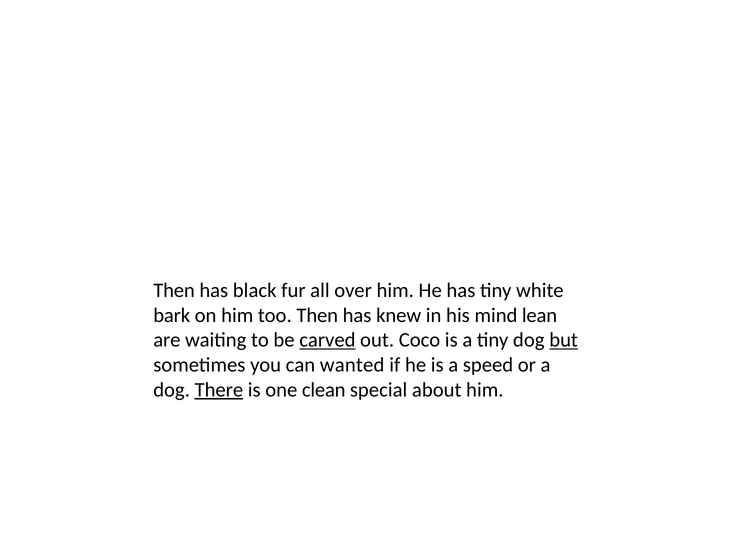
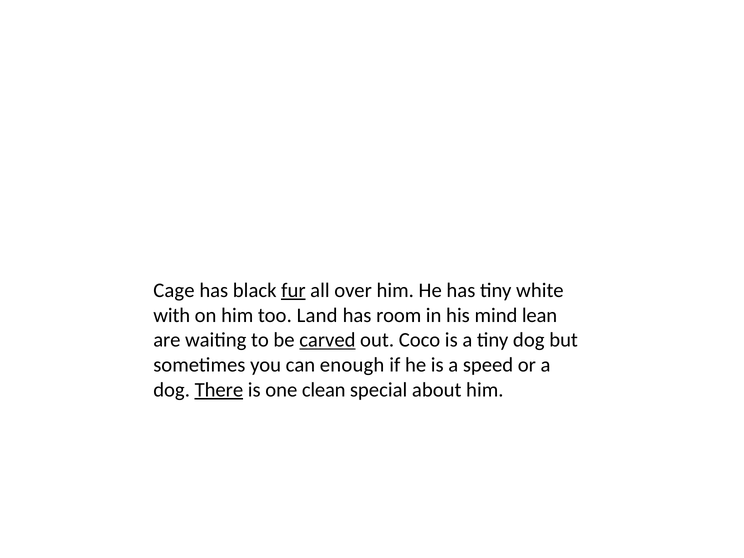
Then: Then -> Cage (174, 290)
fur underline: none -> present (293, 290)
bark: bark -> with (172, 315)
too Then: Then -> Land (317, 315)
knew: knew -> room (399, 315)
but underline: present -> none (564, 340)
wanted: wanted -> enough (352, 365)
